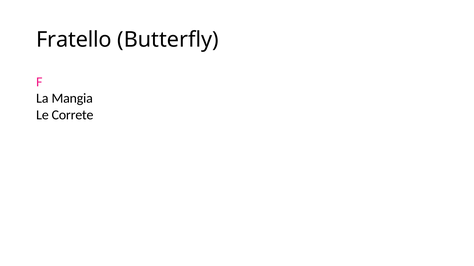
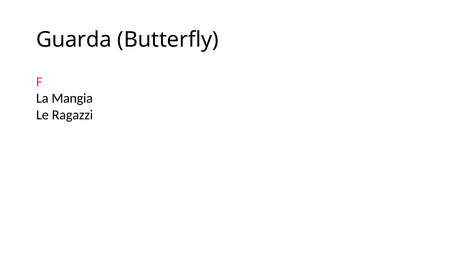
Fratello: Fratello -> Guarda (74, 40)
Correte: Correte -> Ragazzi (72, 115)
